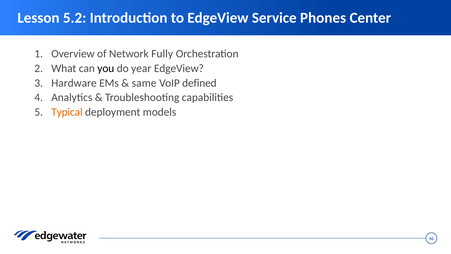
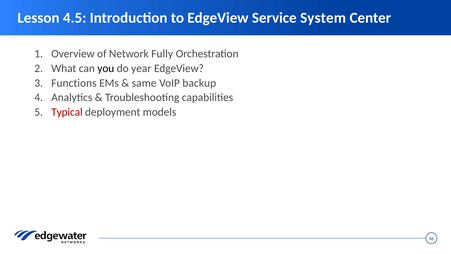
5.2: 5.2 -> 4.5 (75, 18)
Phones: Phones -> System (323, 18)
Hardware: Hardware -> Functions (74, 83)
defined: defined -> backup (199, 83)
Typical colour: orange -> red (67, 112)
